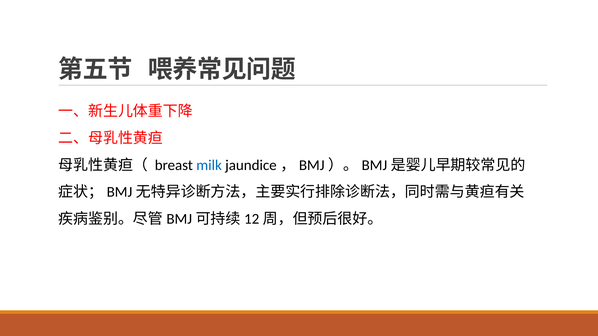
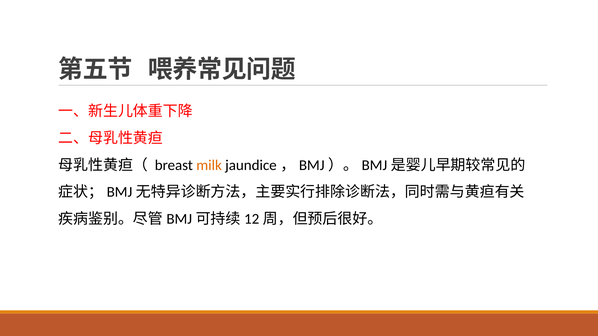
milk colour: blue -> orange (209, 165)
